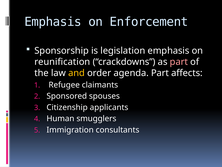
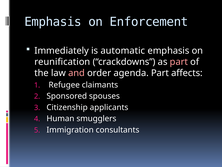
Sponsorship: Sponsorship -> Immediately (62, 51)
legislation: legislation -> automatic (123, 51)
and colour: yellow -> pink (77, 73)
